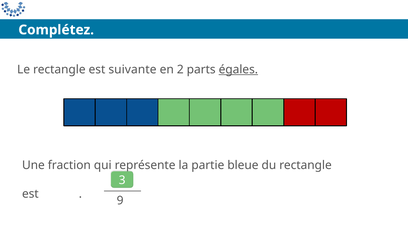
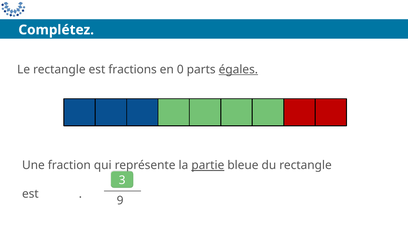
suivante: suivante -> fractions (133, 69)
2: 2 -> 0 (180, 69)
partie underline: none -> present (208, 165)
